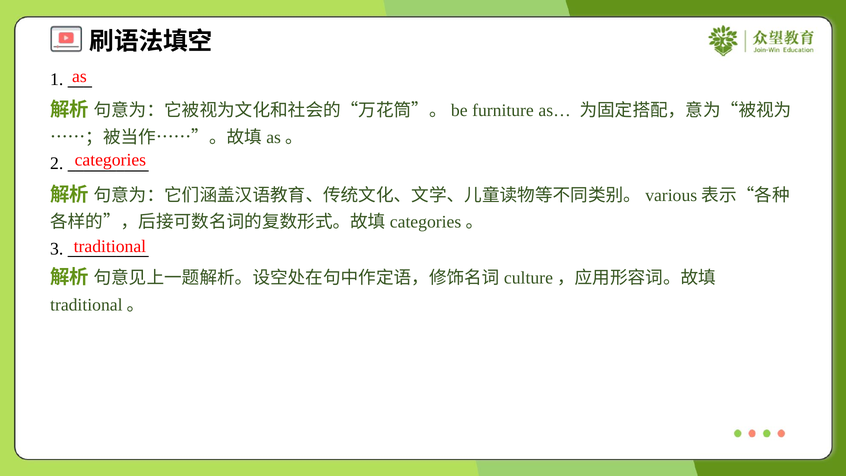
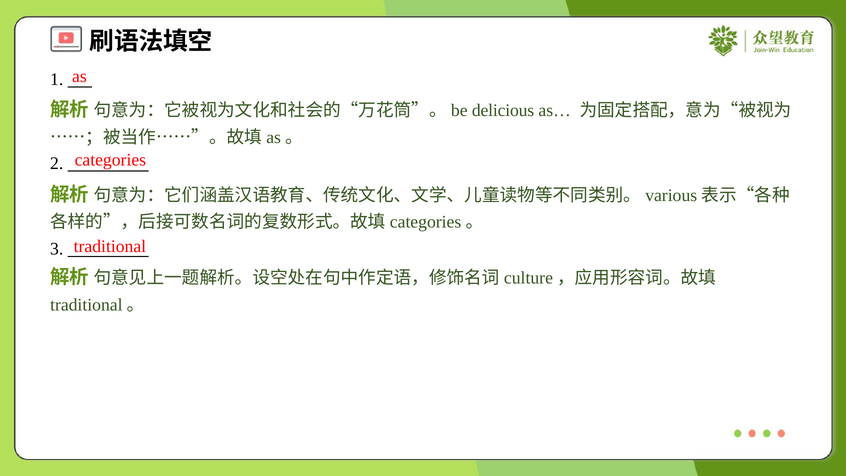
furniture: furniture -> delicious (503, 111)
